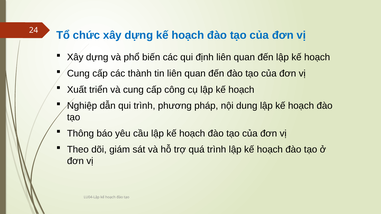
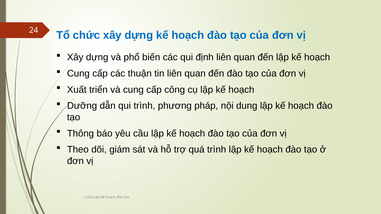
thành: thành -> thuận (140, 74)
Nghiệp: Nghiệp -> Dưỡng (82, 106)
